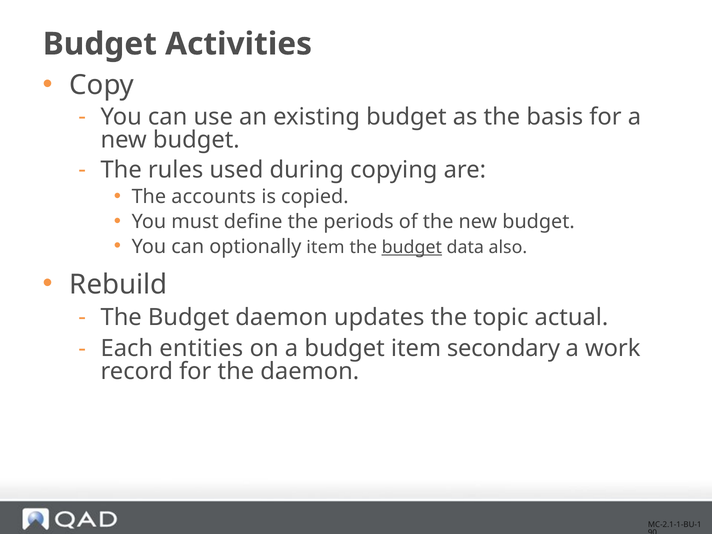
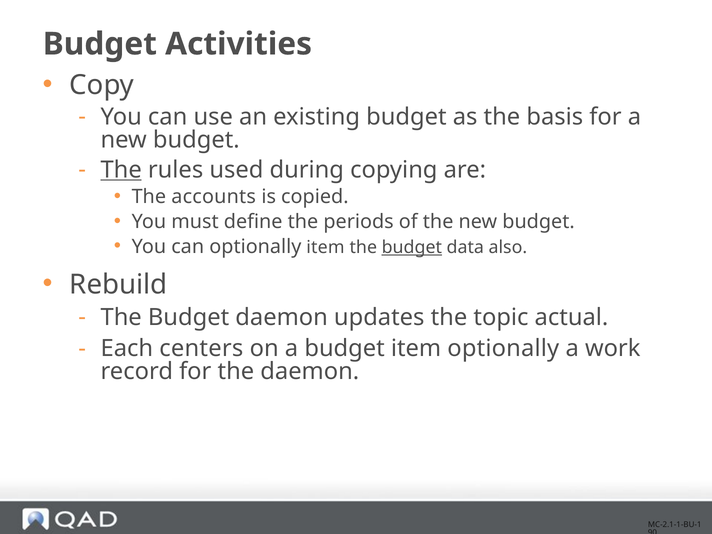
The underline: none -> present (121, 170)
entities: entities -> centers (201, 349)
item secondary: secondary -> optionally (503, 349)
